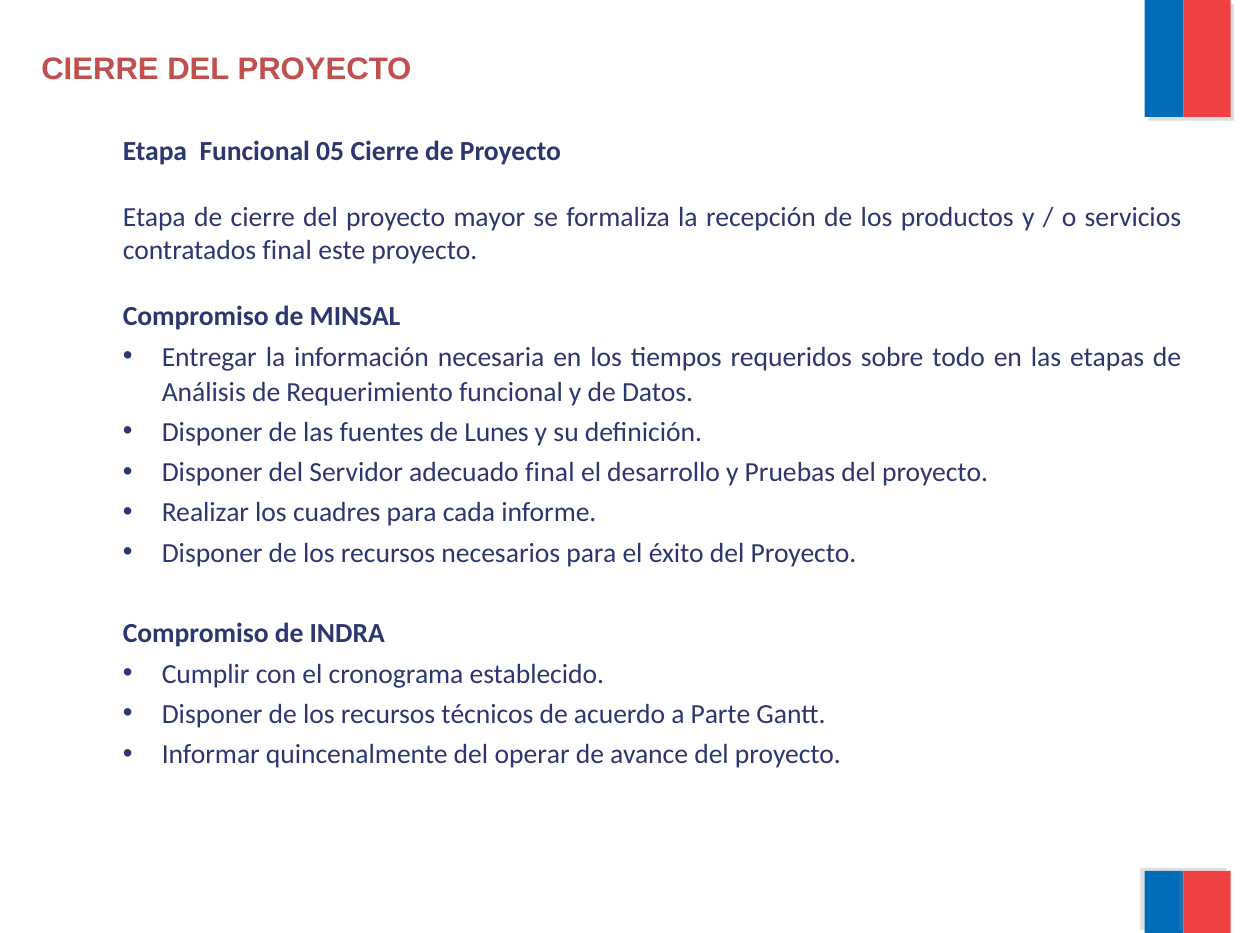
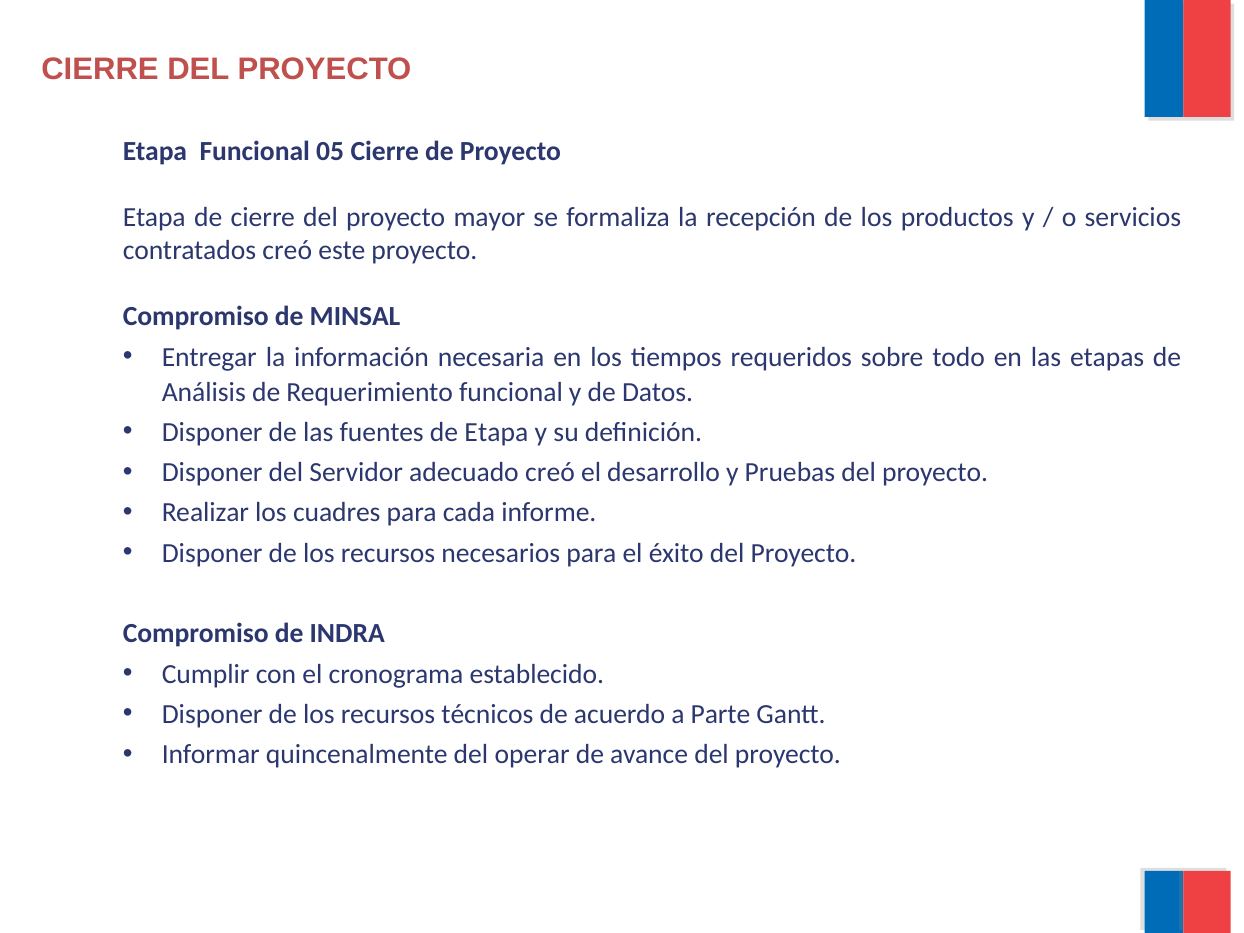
contratados final: final -> creó (287, 251)
de Lunes: Lunes -> Etapa (496, 432)
adecuado final: final -> creó (550, 473)
